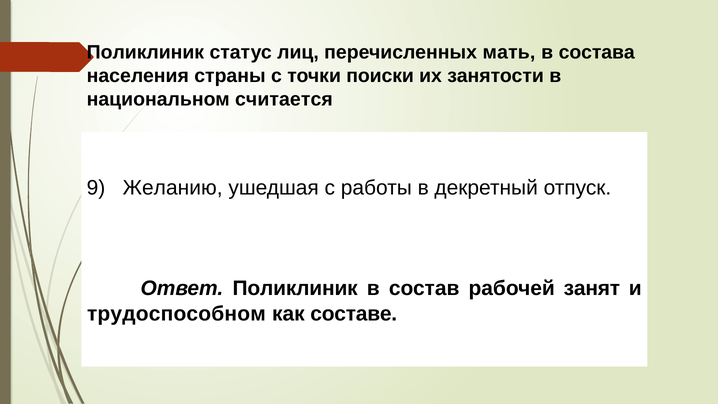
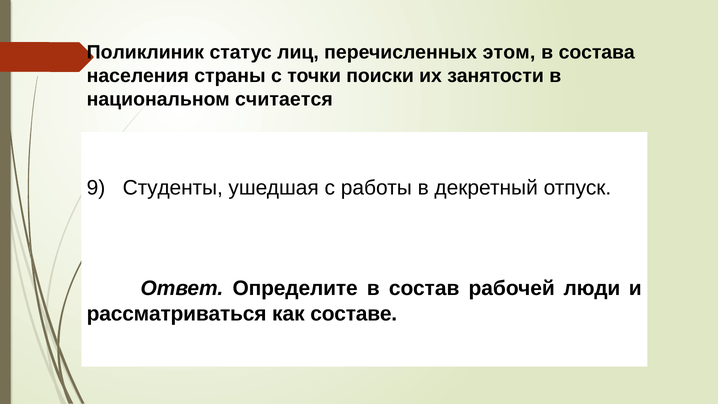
мать: мать -> этом (509, 52)
Желанию: Желанию -> Студенты (173, 188)
Ответ Поликлиник: Поликлиник -> Определите (295, 288)
занят: занят -> люди (592, 288)
трудоспособном: трудоспособном -> рассматриваться (177, 314)
